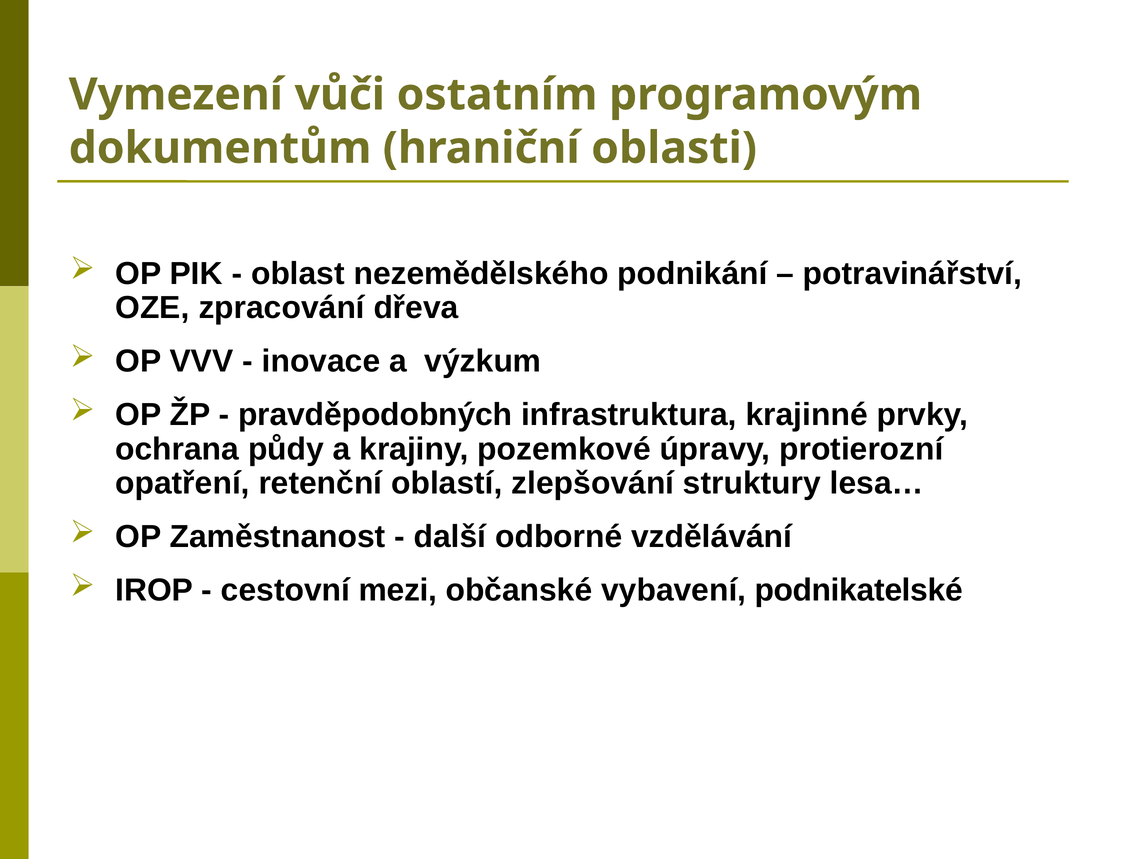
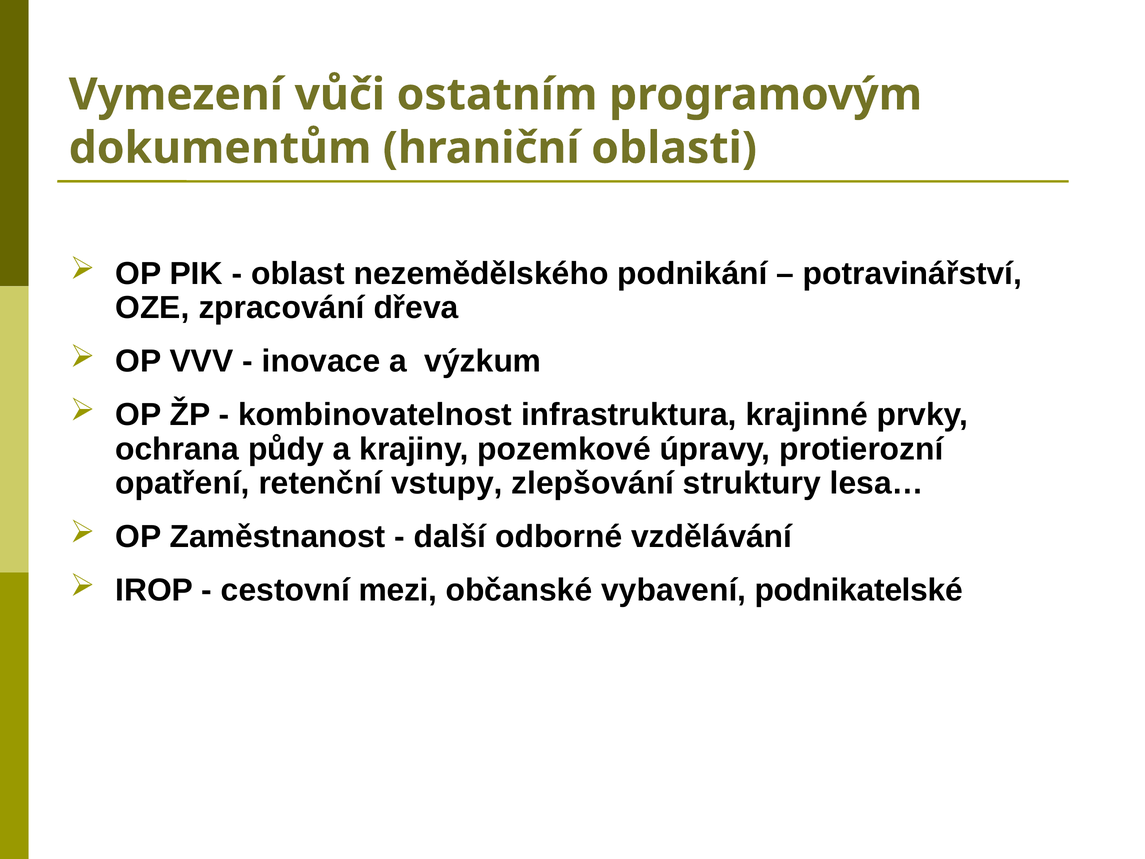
pravděpodobných: pravděpodobných -> kombinovatelnost (375, 415)
oblastí: oblastí -> vstupy (447, 483)
